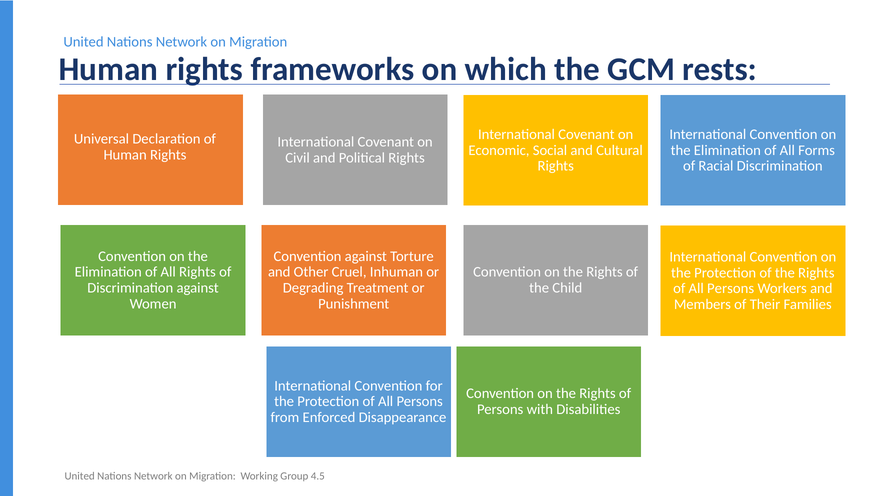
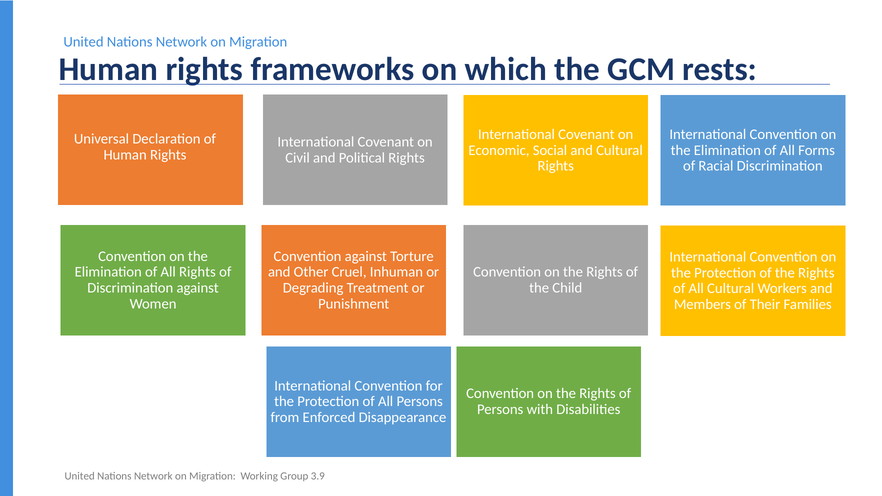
Persons: Persons -> Cultural (731, 289)
4.5: 4.5 -> 3.9 (318, 476)
